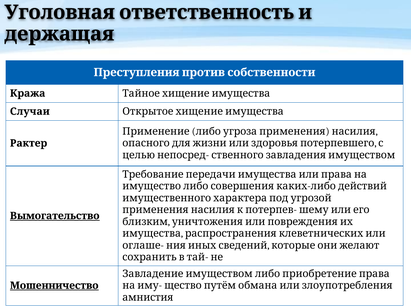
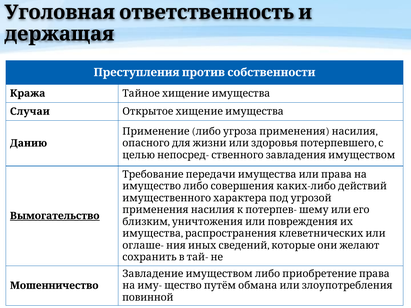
Рактер: Рактер -> Данию (29, 143)
Мошенничество underline: present -> none (54, 286)
амнистия: амнистия -> повинной (148, 298)
